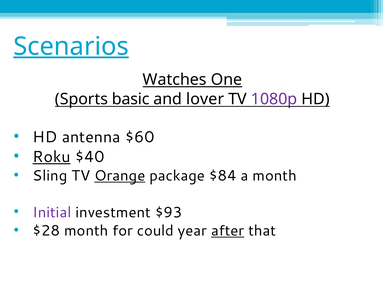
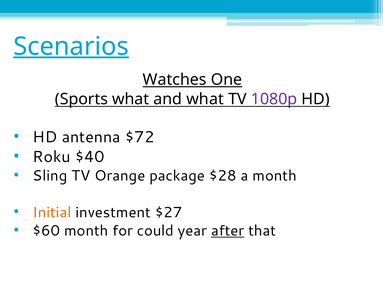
Sports basic: basic -> what (131, 99)
and lover: lover -> what (205, 99)
$60: $60 -> $72 (140, 137)
Roku underline: present -> none (52, 157)
Orange underline: present -> none (120, 176)
$84: $84 -> $28 (223, 176)
Initial colour: purple -> orange (52, 213)
$93: $93 -> $27 (169, 213)
$28: $28 -> $60 (46, 231)
